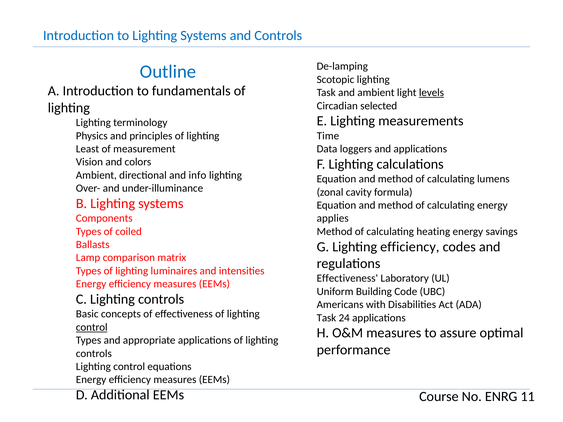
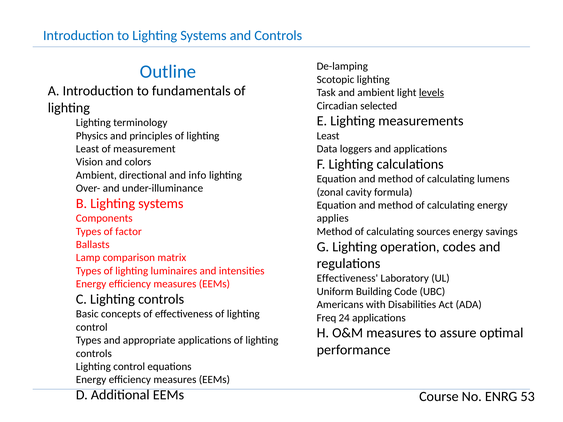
Time: Time -> Least (328, 136)
coiled: coiled -> factor (129, 232)
heating: heating -> sources (433, 232)
Lighting efficiency: efficiency -> operation (410, 247)
Task: Task -> Freq (326, 318)
control underline: present -> none (92, 327)
11: 11 -> 53 (528, 397)
